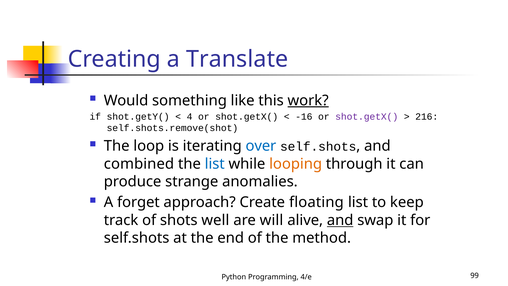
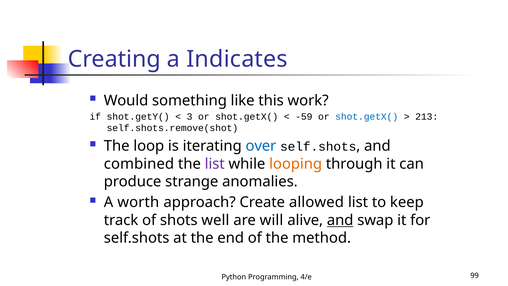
Translate: Translate -> Indicates (237, 59)
work underline: present -> none (308, 100)
4: 4 -> 3 (190, 117)
-16: -16 -> -59 (304, 117)
shot.getX( colour: purple -> blue (367, 117)
216: 216 -> 213 (427, 117)
list colour: blue -> purple (215, 164)
forget: forget -> worth (138, 202)
floating: floating -> allowed (316, 202)
